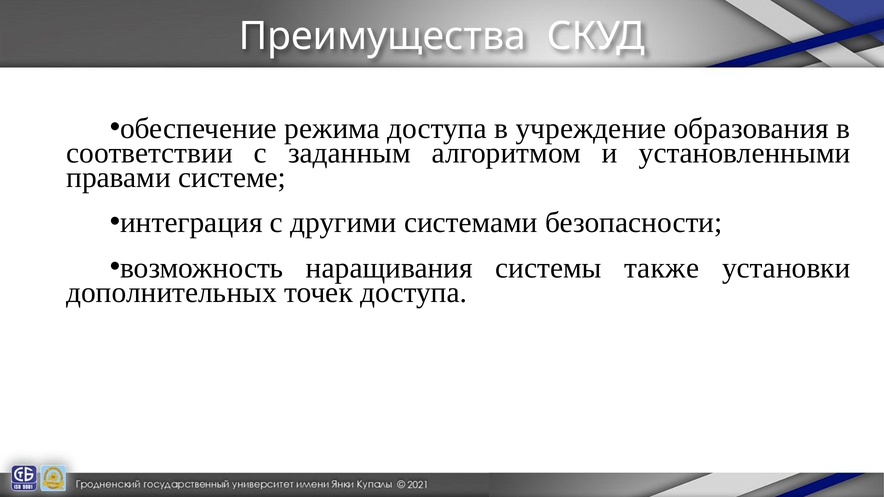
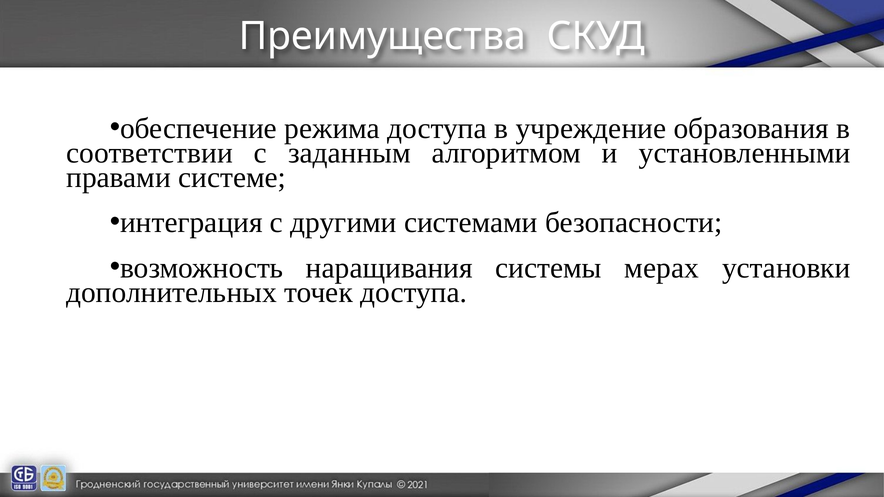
также: также -> мерах (662, 268)
